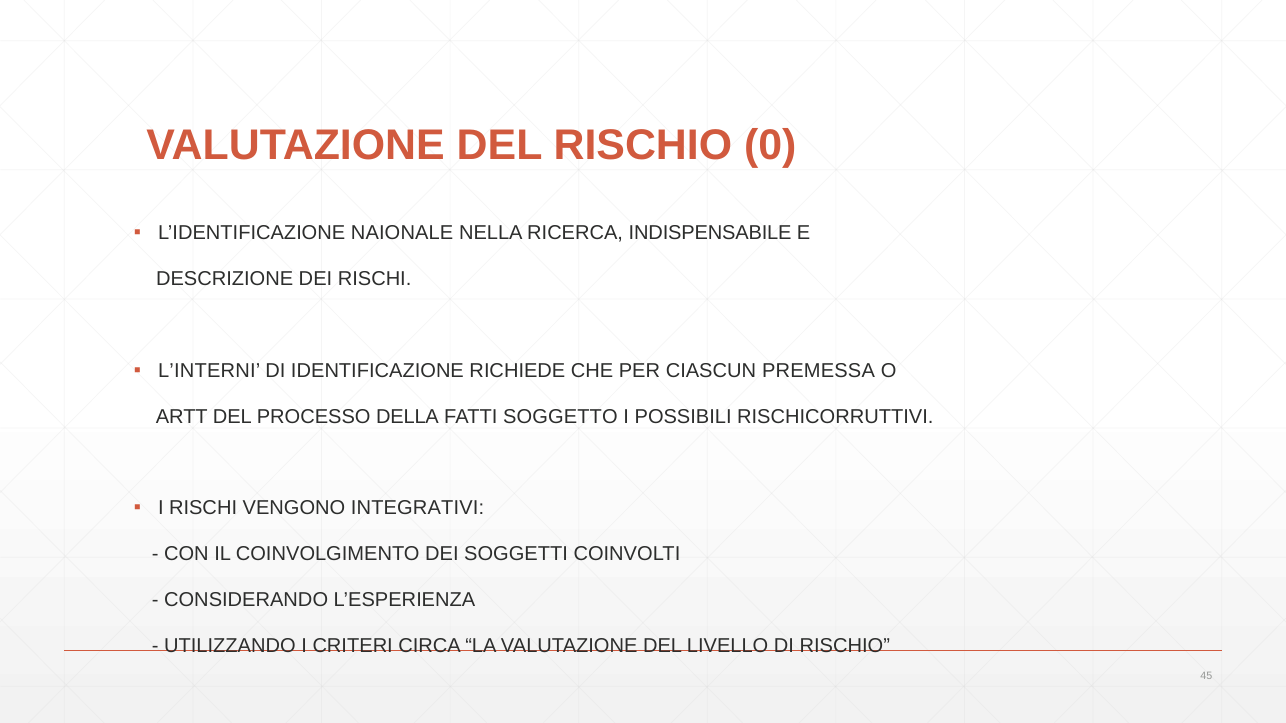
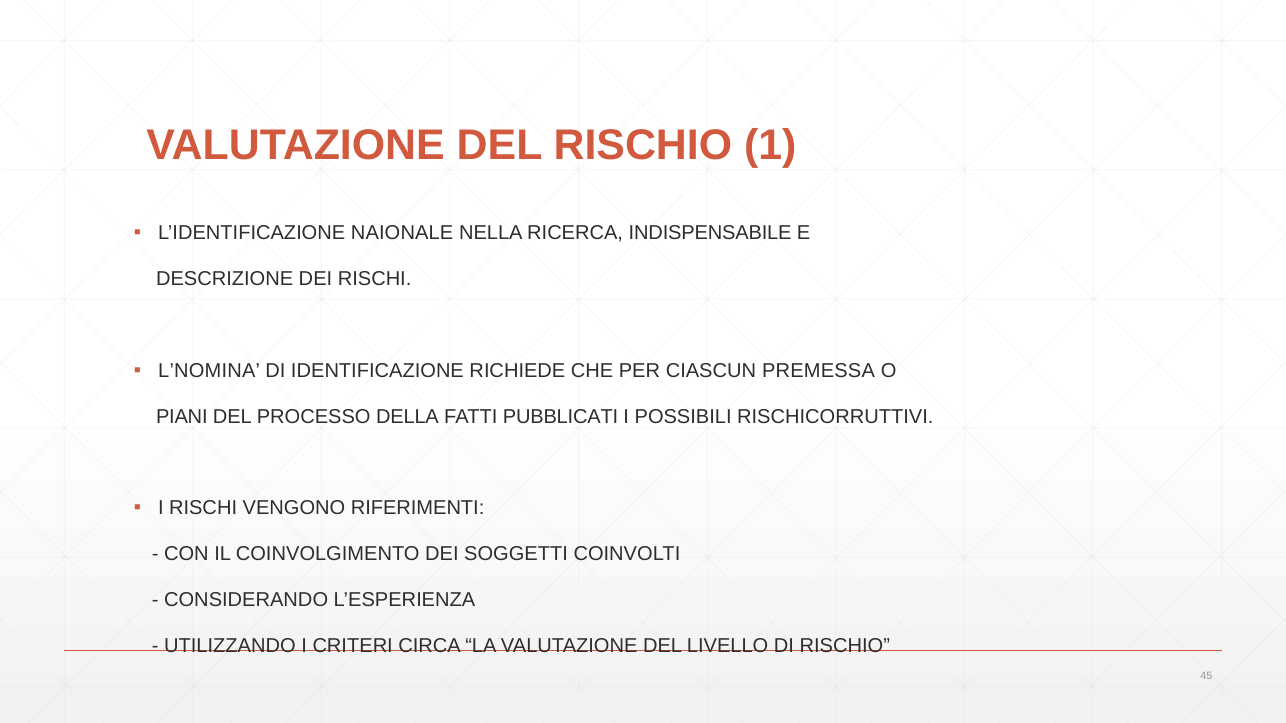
0: 0 -> 1 (770, 145)
L’INTERNI: L’INTERNI -> L’NOMINA (209, 371)
ARTT: ARTT -> PIANI (182, 417)
SOGGETTO: SOGGETTO -> PUBBLICATI (561, 417)
INTEGRATIVI: INTEGRATIVI -> RIFERIMENTI (418, 508)
